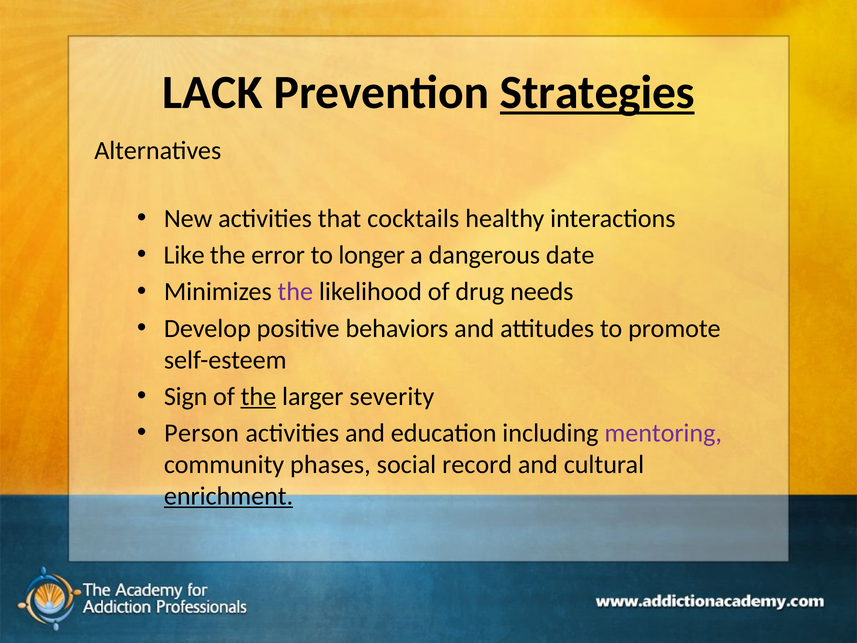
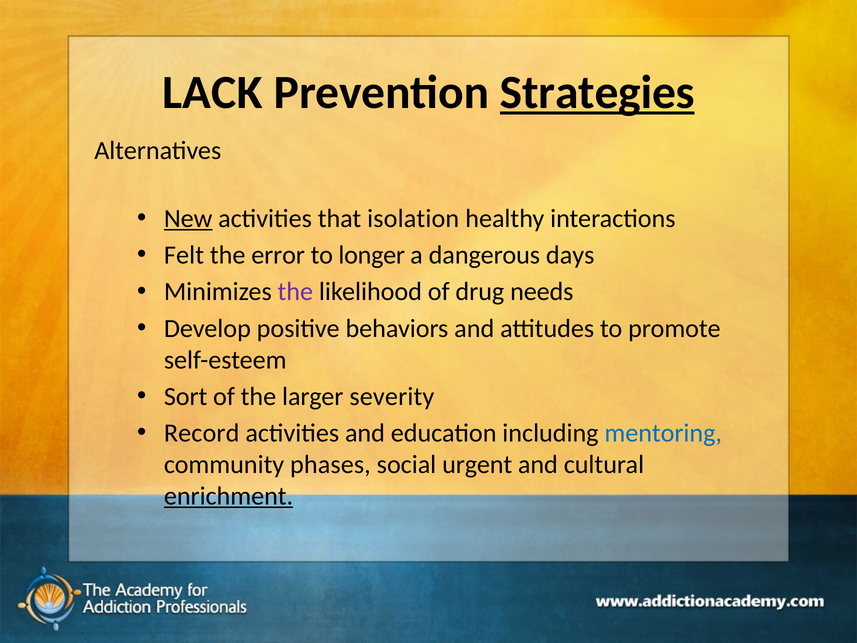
New underline: none -> present (188, 218)
cocktails: cocktails -> isolation (413, 218)
Like: Like -> Felt (184, 255)
date: date -> days (570, 255)
Sign: Sign -> Sort (186, 396)
the underline: present -> none (258, 396)
Person: Person -> Record (202, 433)
mentoring colour: purple -> blue (663, 433)
record: record -> urgent (477, 464)
